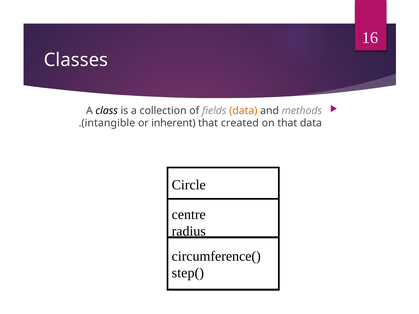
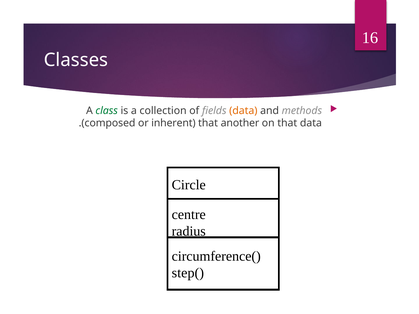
class colour: black -> green (107, 111)
intangible: intangible -> composed (108, 123)
created: created -> another (240, 123)
